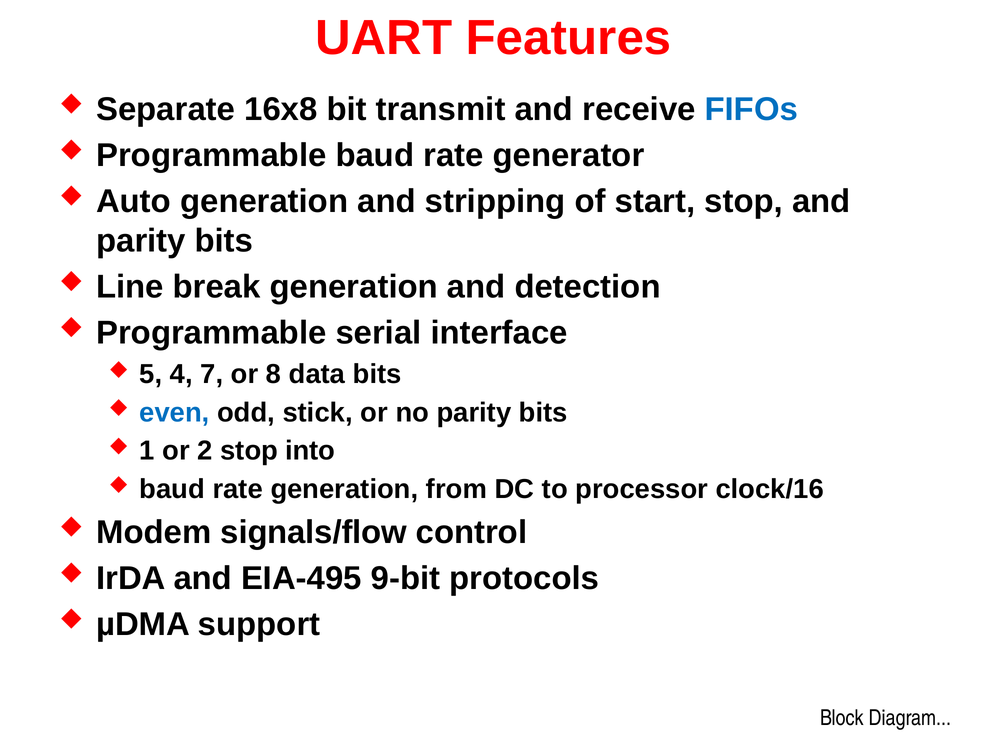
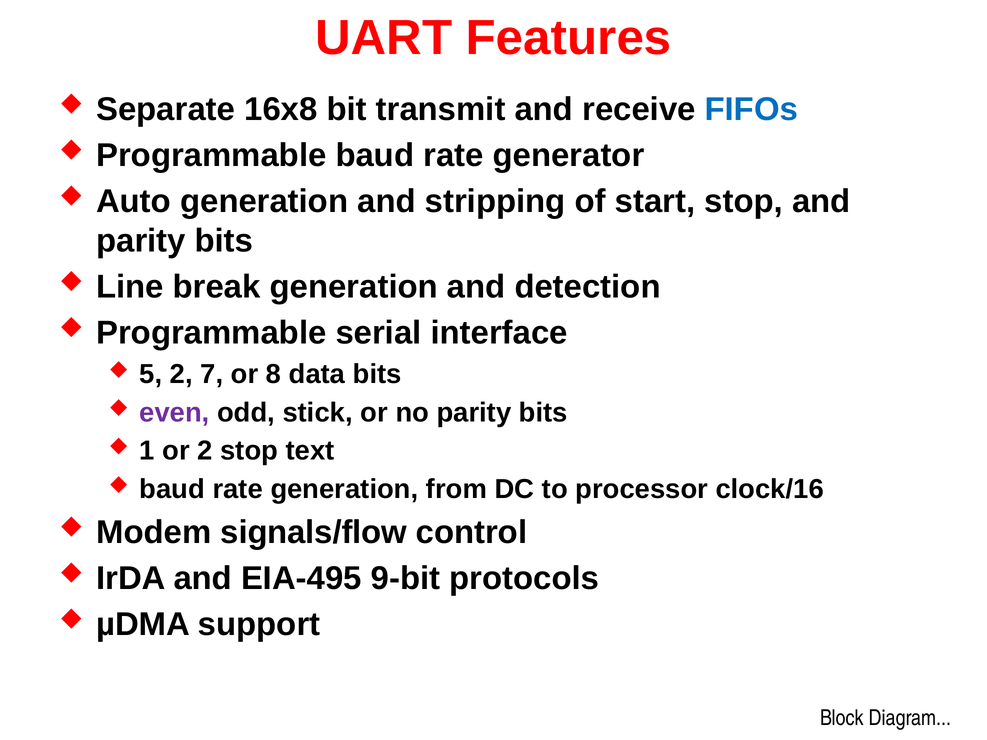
5 4: 4 -> 2 (181, 374)
even colour: blue -> purple (174, 413)
into: into -> text (310, 451)
